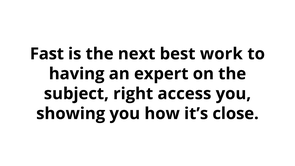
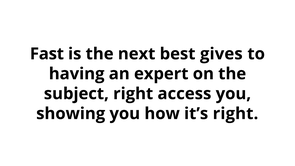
work: work -> gives (221, 54)
it’s close: close -> right (235, 114)
